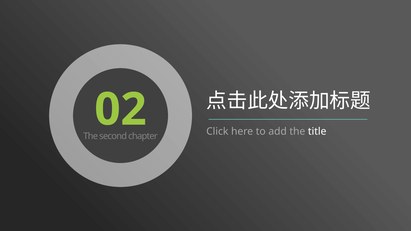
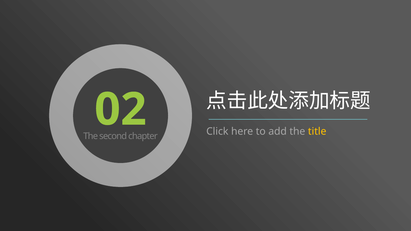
title colour: white -> yellow (317, 131)
